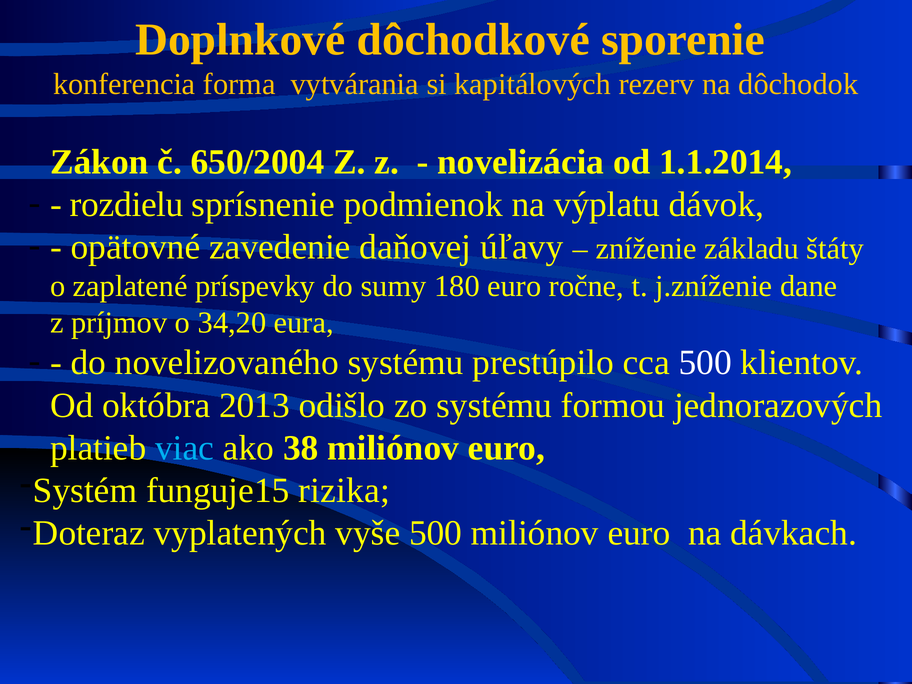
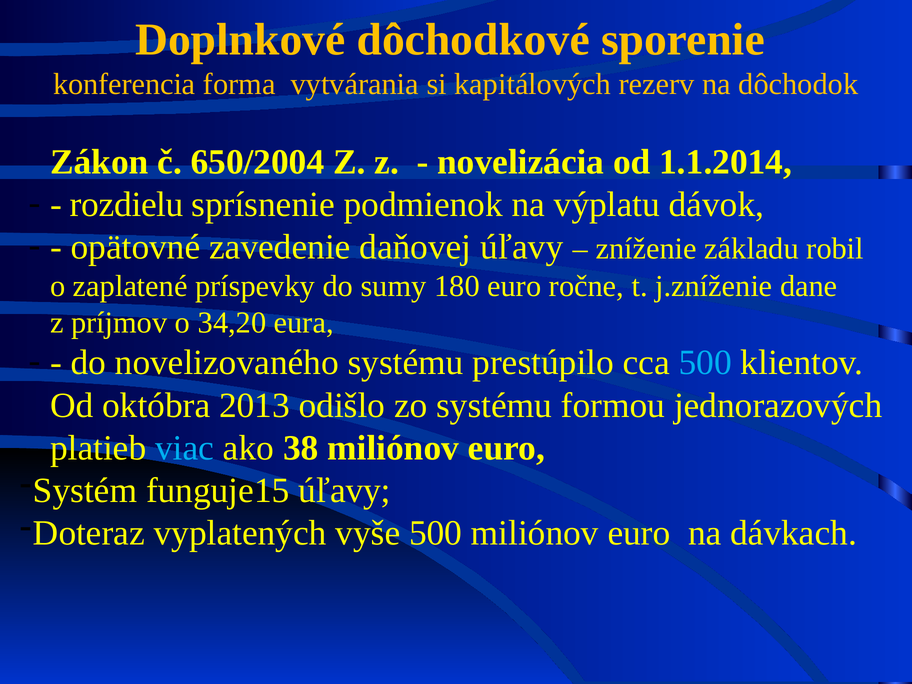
štáty: štáty -> robil (835, 249)
500 colour: white -> light blue (705, 363)
funguje15 rizika: rizika -> úľavy (344, 491)
